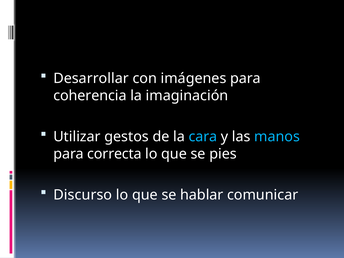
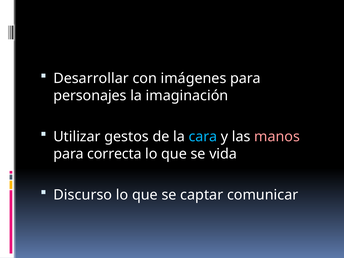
coherencia: coherencia -> personajes (90, 96)
manos colour: light blue -> pink (277, 137)
pies: pies -> vida (223, 154)
hablar: hablar -> captar (202, 195)
